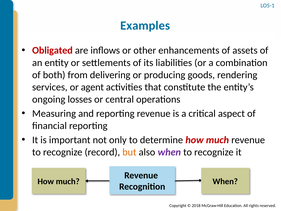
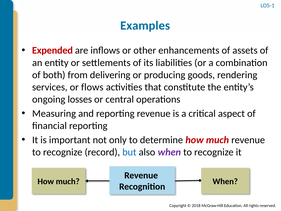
Obligated: Obligated -> Expended (52, 50)
agent: agent -> flows (92, 87)
but colour: orange -> blue (129, 152)
